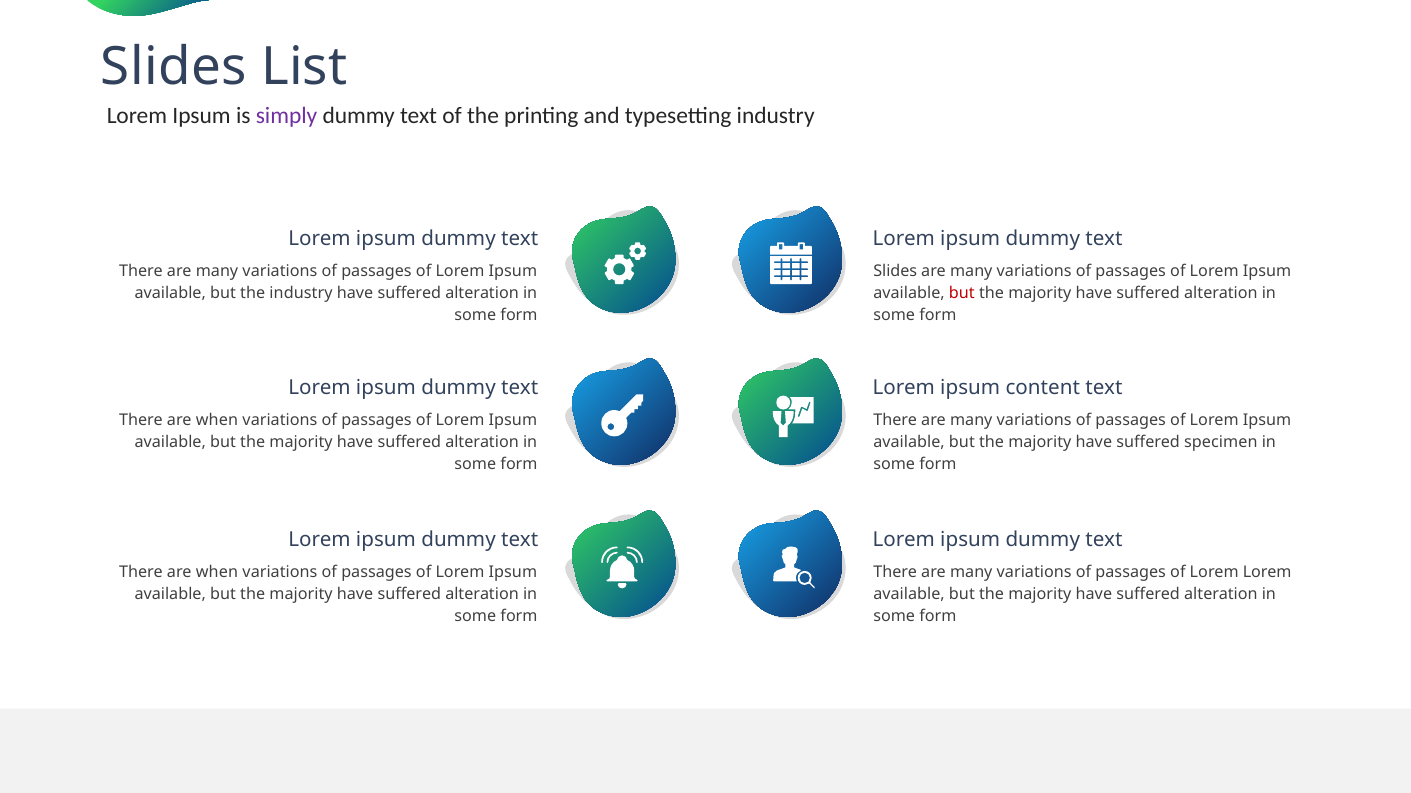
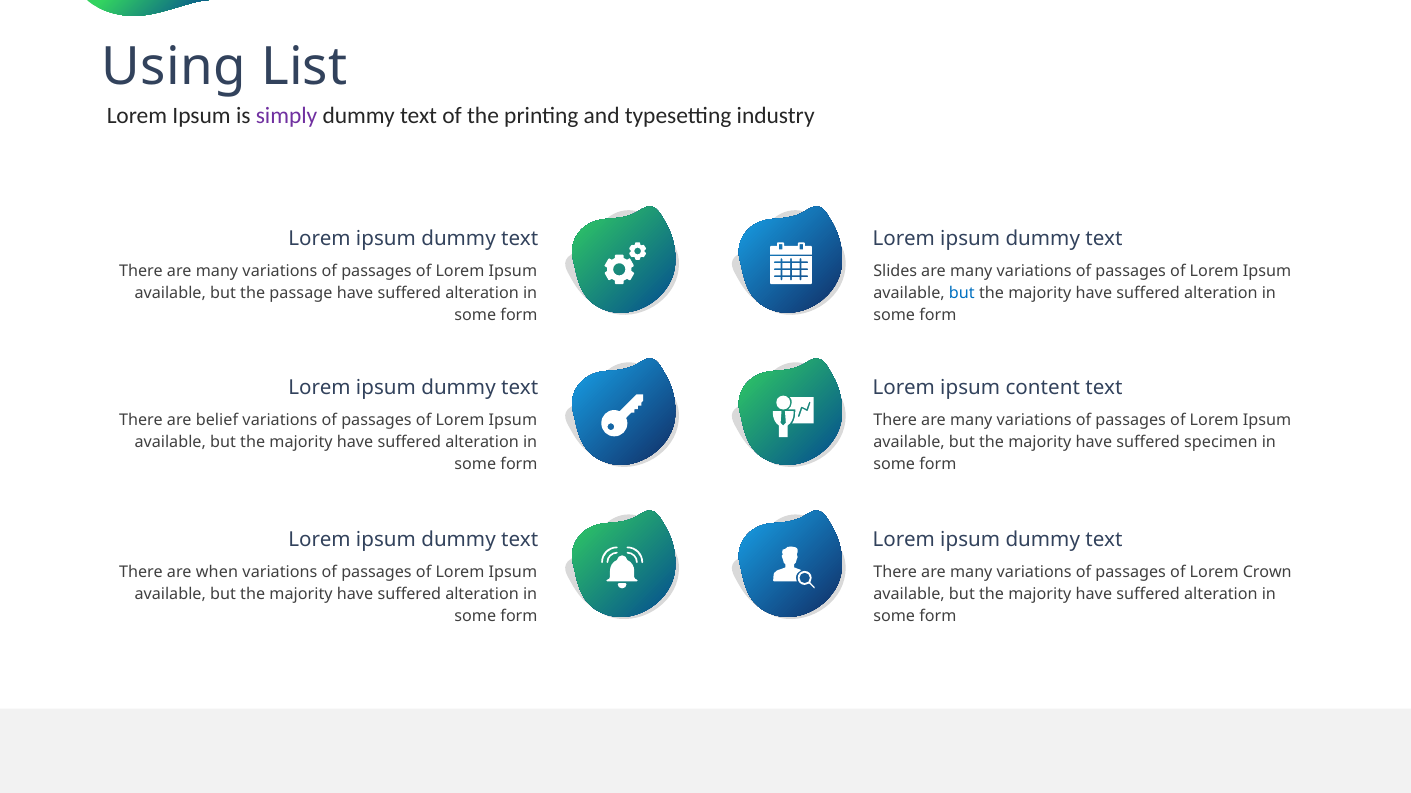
Slides: Slides -> Using (174, 67)
the industry: industry -> passage (301, 293)
but colour: red -> blue (962, 293)
when: when -> belief (217, 421)
Lorem Lorem: Lorem -> Crown (1267, 573)
